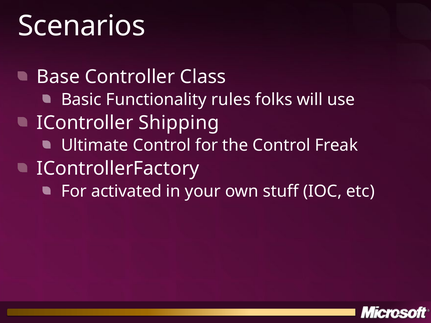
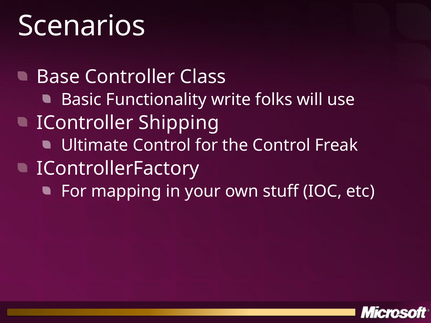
rules: rules -> write (231, 100)
activated: activated -> mapping (126, 192)
